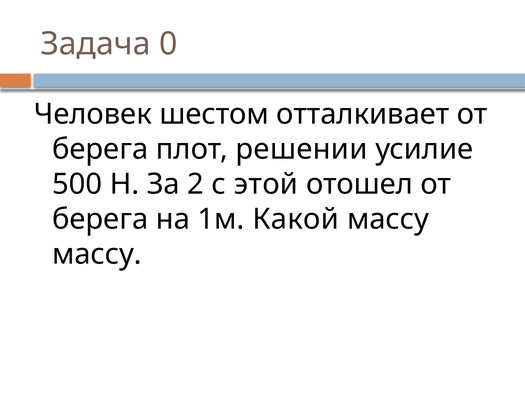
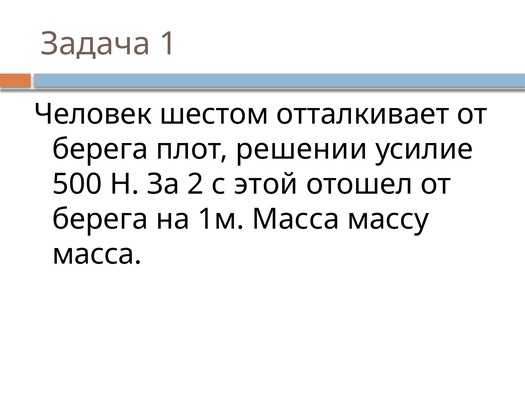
0: 0 -> 1 (168, 44)
1м Какой: Какой -> Масса (296, 219)
массу: массу -> масса (97, 254)
